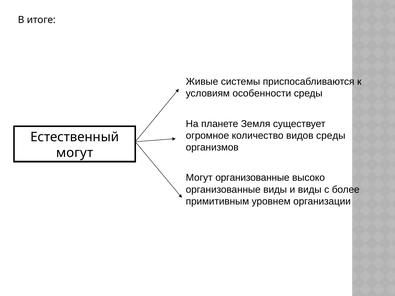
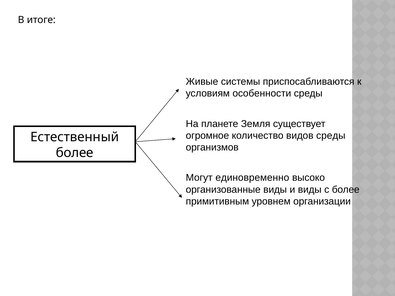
могут: могут -> более (75, 153)
Могут организованные: организованные -> единовременно (252, 178)
